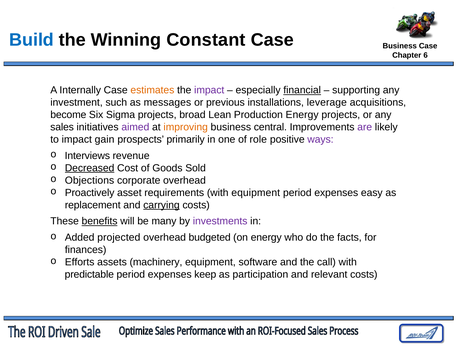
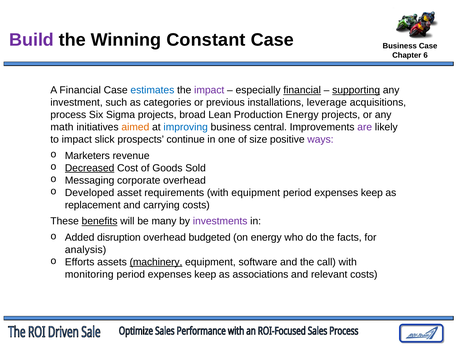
Build colour: blue -> purple (32, 40)
A Internally: Internally -> Financial (80, 90)
estimates colour: orange -> blue (152, 90)
supporting underline: none -> present (356, 90)
messages: messages -> categories (167, 102)
become: become -> process (68, 115)
sales: sales -> math (62, 127)
aimed colour: purple -> orange (135, 127)
improving colour: orange -> blue (186, 127)
gain: gain -> slick (105, 139)
primarily: primarily -> continue (186, 139)
role: role -> size (258, 139)
Interviews: Interviews -> Marketers (87, 155)
Objections: Objections -> Messaging (90, 180)
Proactively: Proactively -> Developed (90, 192)
easy: easy -> keep (372, 192)
carrying underline: present -> none (161, 205)
projected: projected -> disruption (119, 237)
finances: finances -> analysis (86, 249)
machinery underline: none -> present (156, 262)
predictable: predictable -> monitoring (89, 274)
participation: participation -> associations (260, 274)
